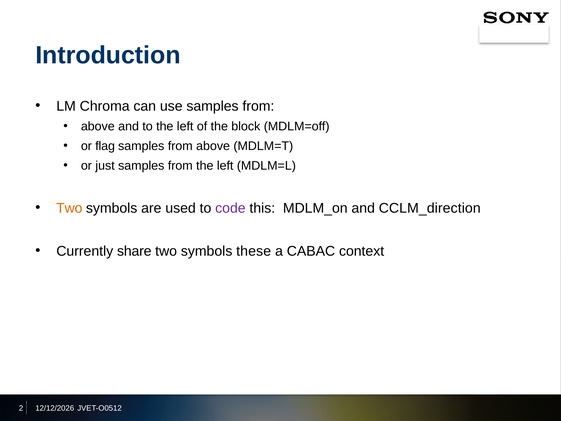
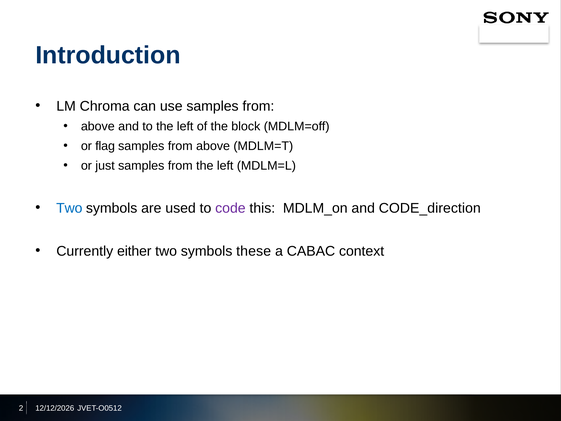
Two colour: orange -> blue (69, 208)
CCLM_direction: CCLM_direction -> CODE_direction (430, 208)
share: share -> either (134, 251)
